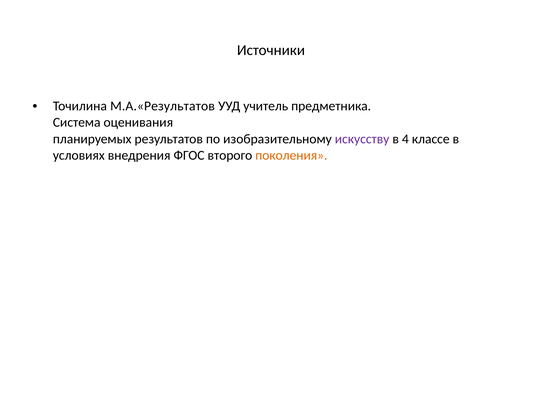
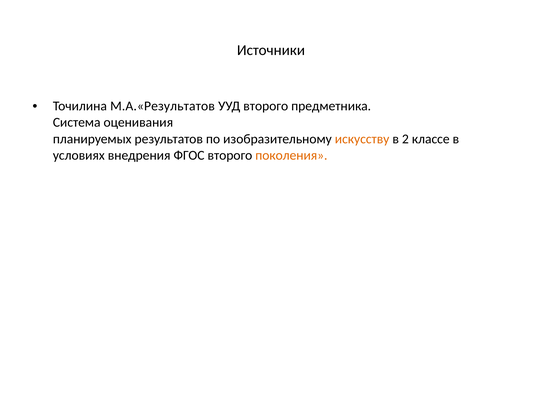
УУД учитель: учитель -> второго (266, 106)
искусству colour: purple -> orange (362, 139)
4: 4 -> 2 (405, 139)
